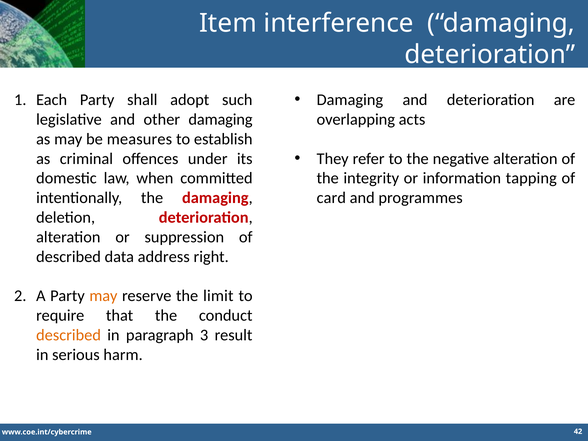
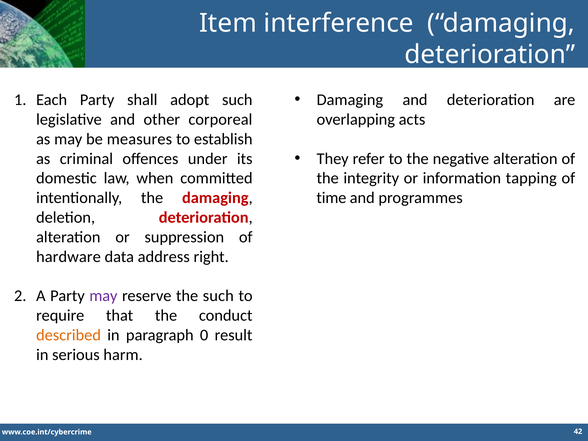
other damaging: damaging -> corporeal (220, 119)
card: card -> time (331, 198)
described: described -> hardware (68, 257)
may colour: orange -> purple (103, 296)
the limit: limit -> such (218, 296)
3: 3 -> 0 (204, 335)
